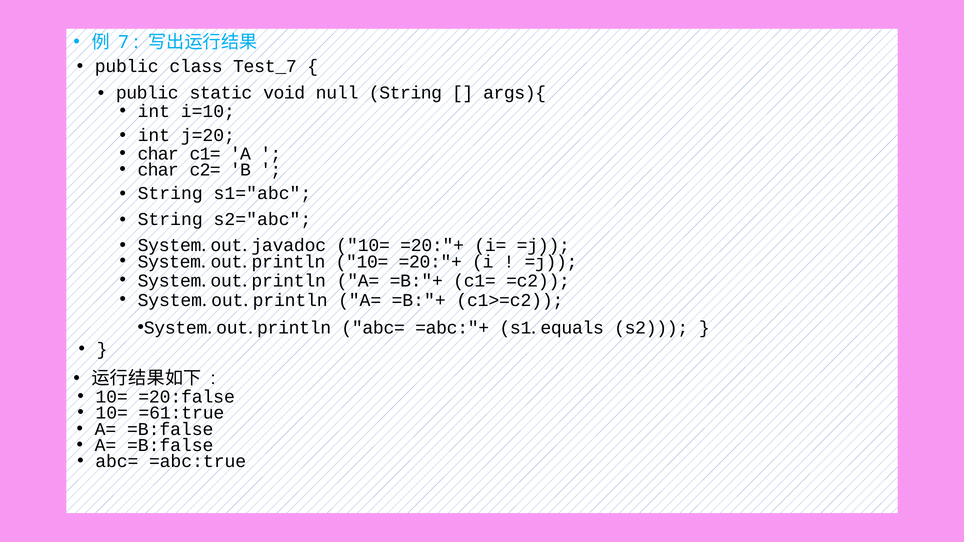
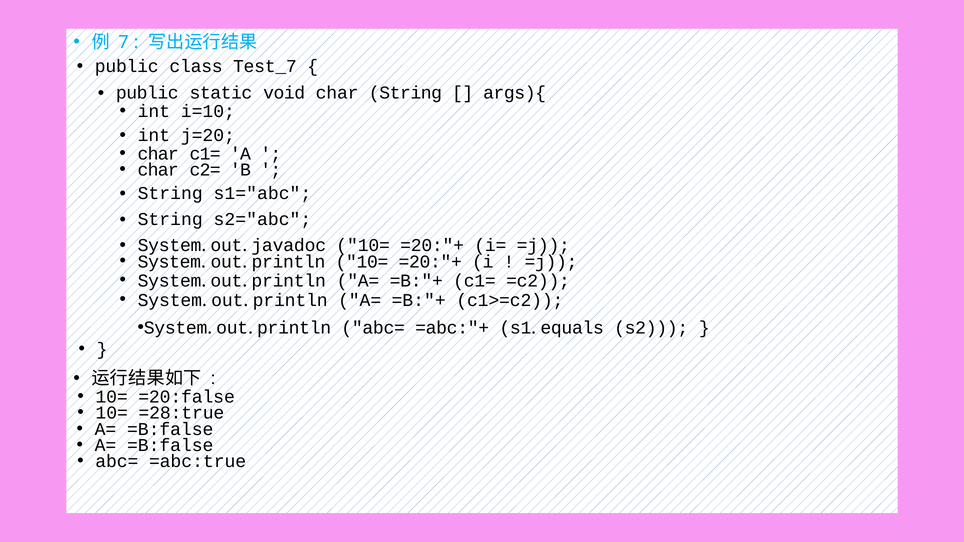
void null: null -> char (337, 93)
=61:true: =61:true -> =28:true (181, 413)
